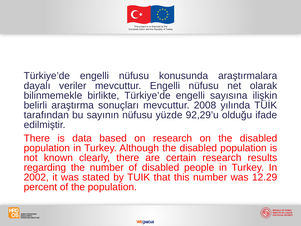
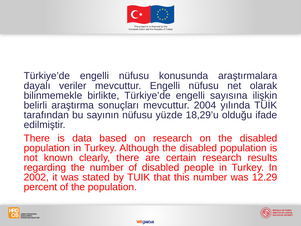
2008: 2008 -> 2004 (205, 105)
92,29’u: 92,29’u -> 18,29’u (202, 115)
